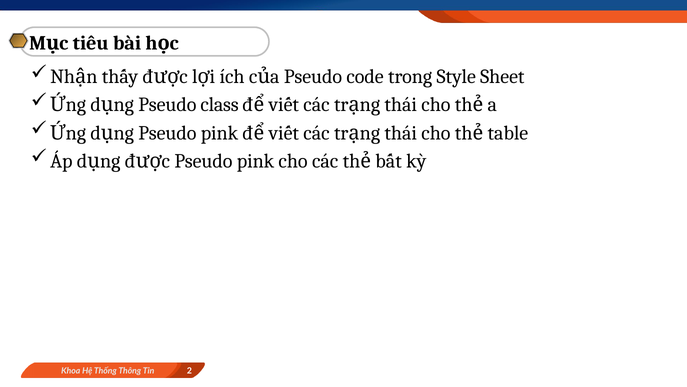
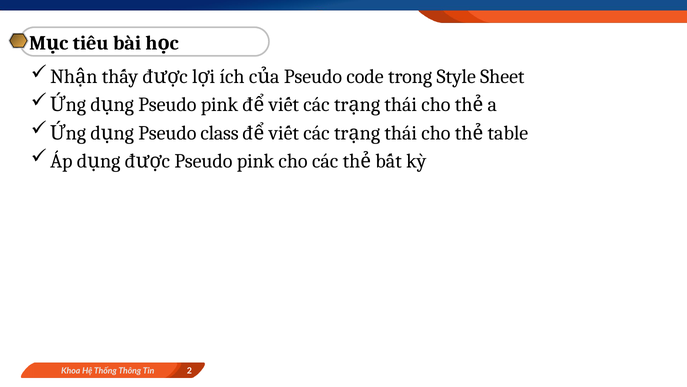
class: class -> pink (219, 105)
pink: pink -> class (220, 133)
